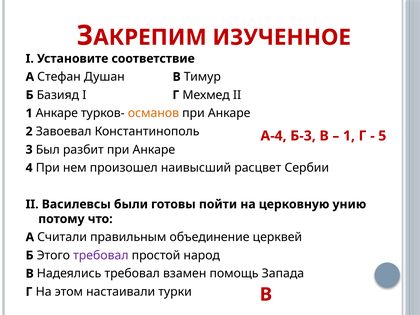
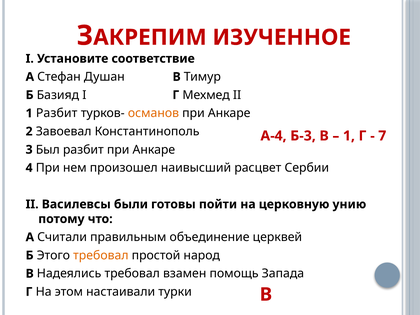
1 Анкаре: Анкаре -> Разбит (57, 113)
5: 5 -> 7 (382, 136)
требовал colour: purple -> orange (101, 255)
